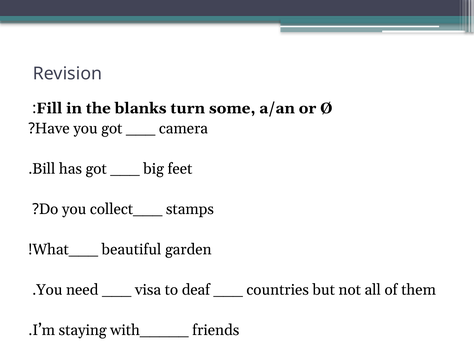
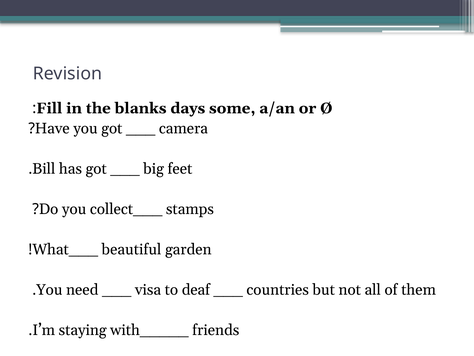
turn: turn -> days (188, 108)
